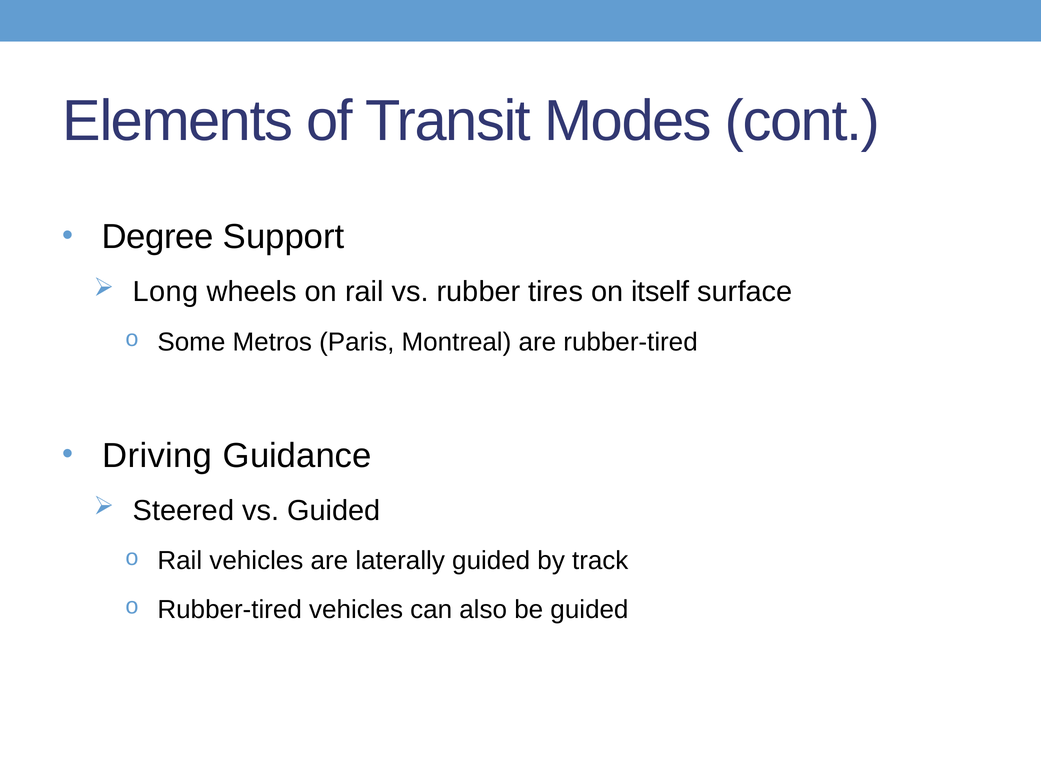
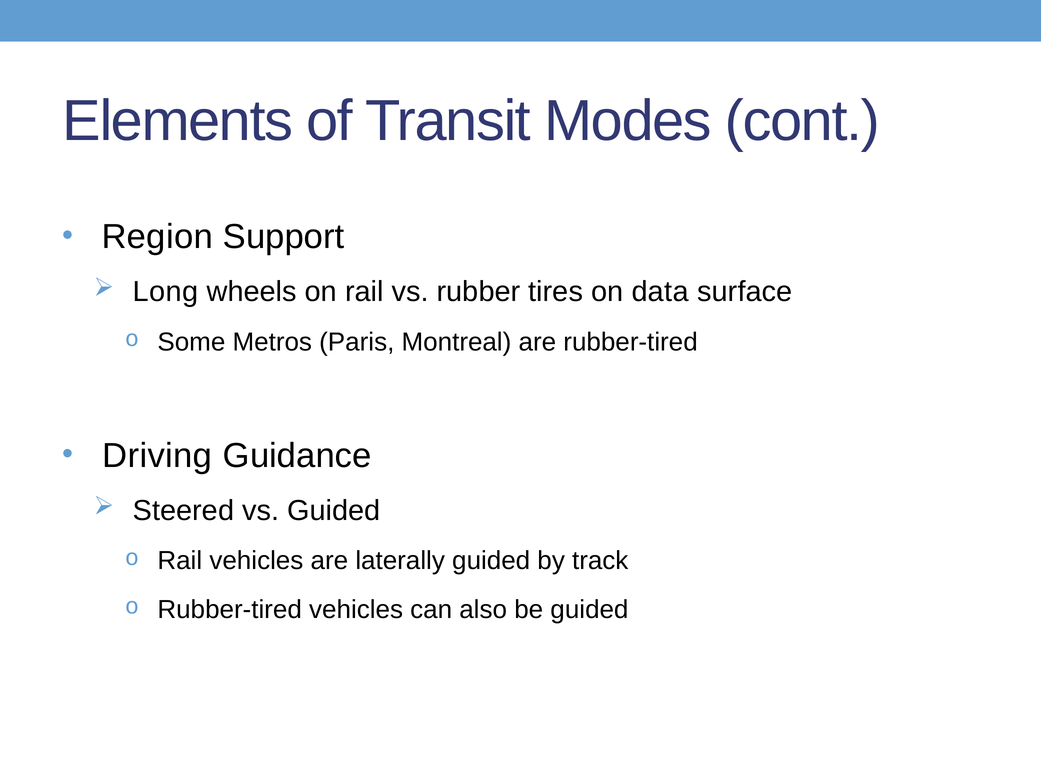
Degree: Degree -> Region (157, 237)
itself: itself -> data (660, 292)
